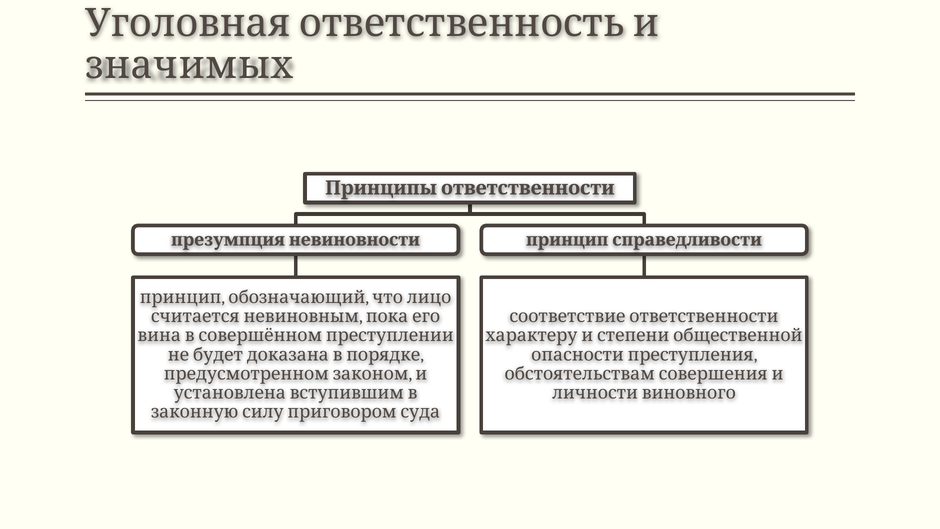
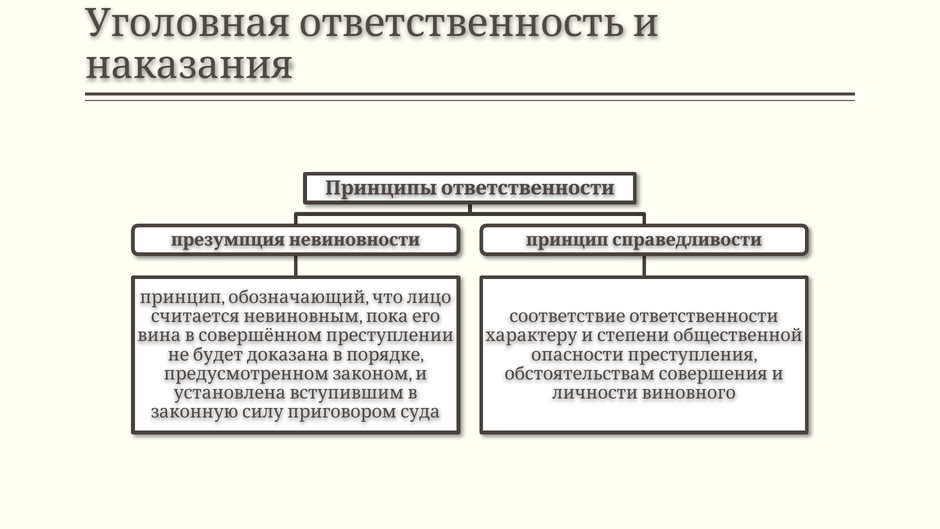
значимых: значимых -> наказания (189, 66)
